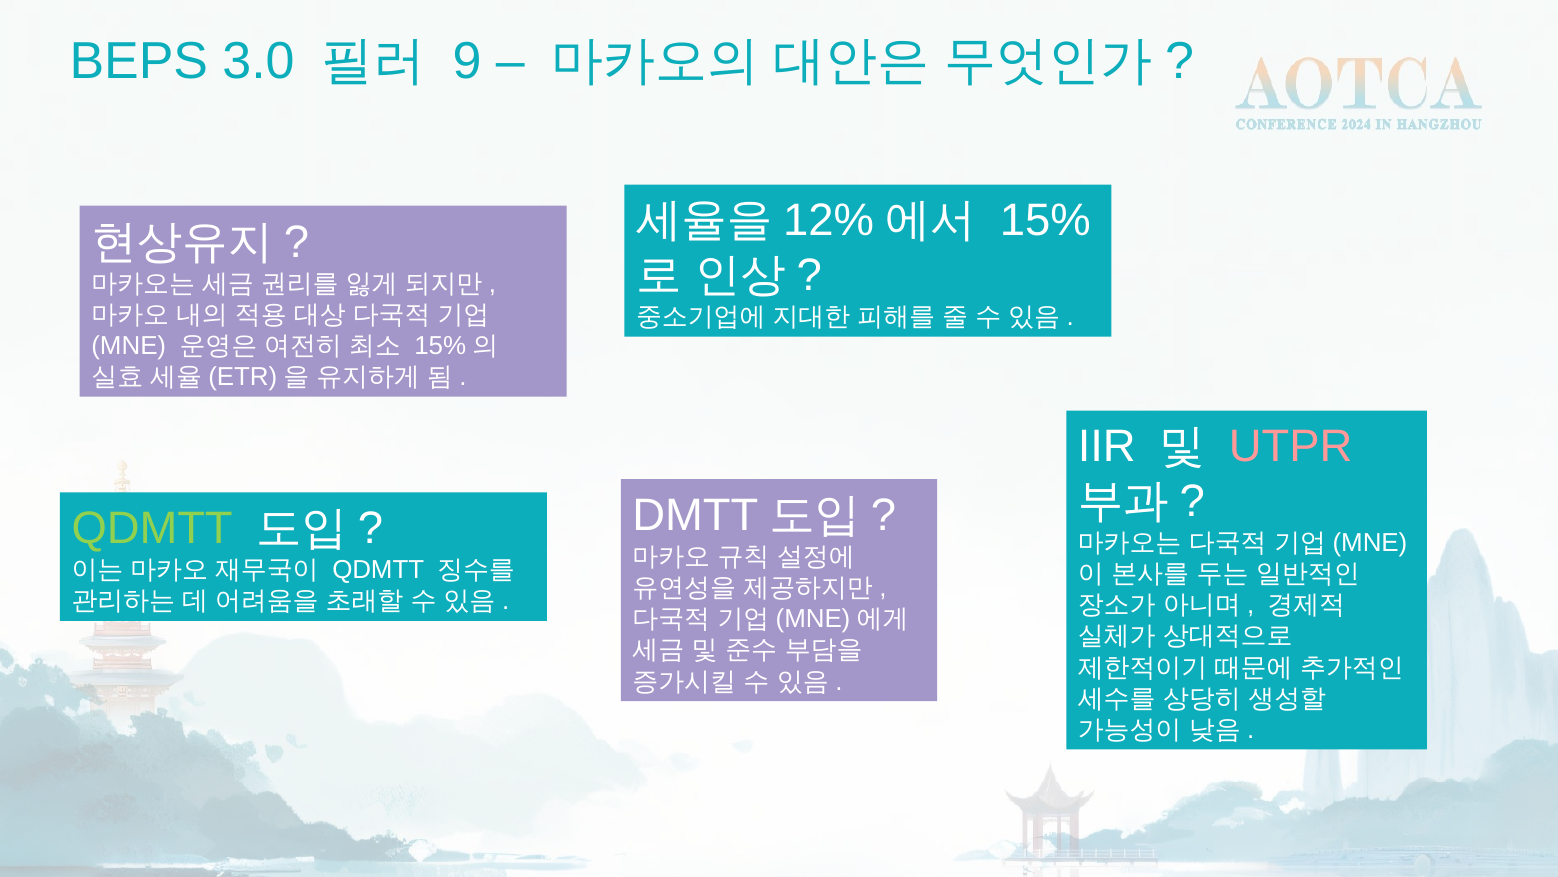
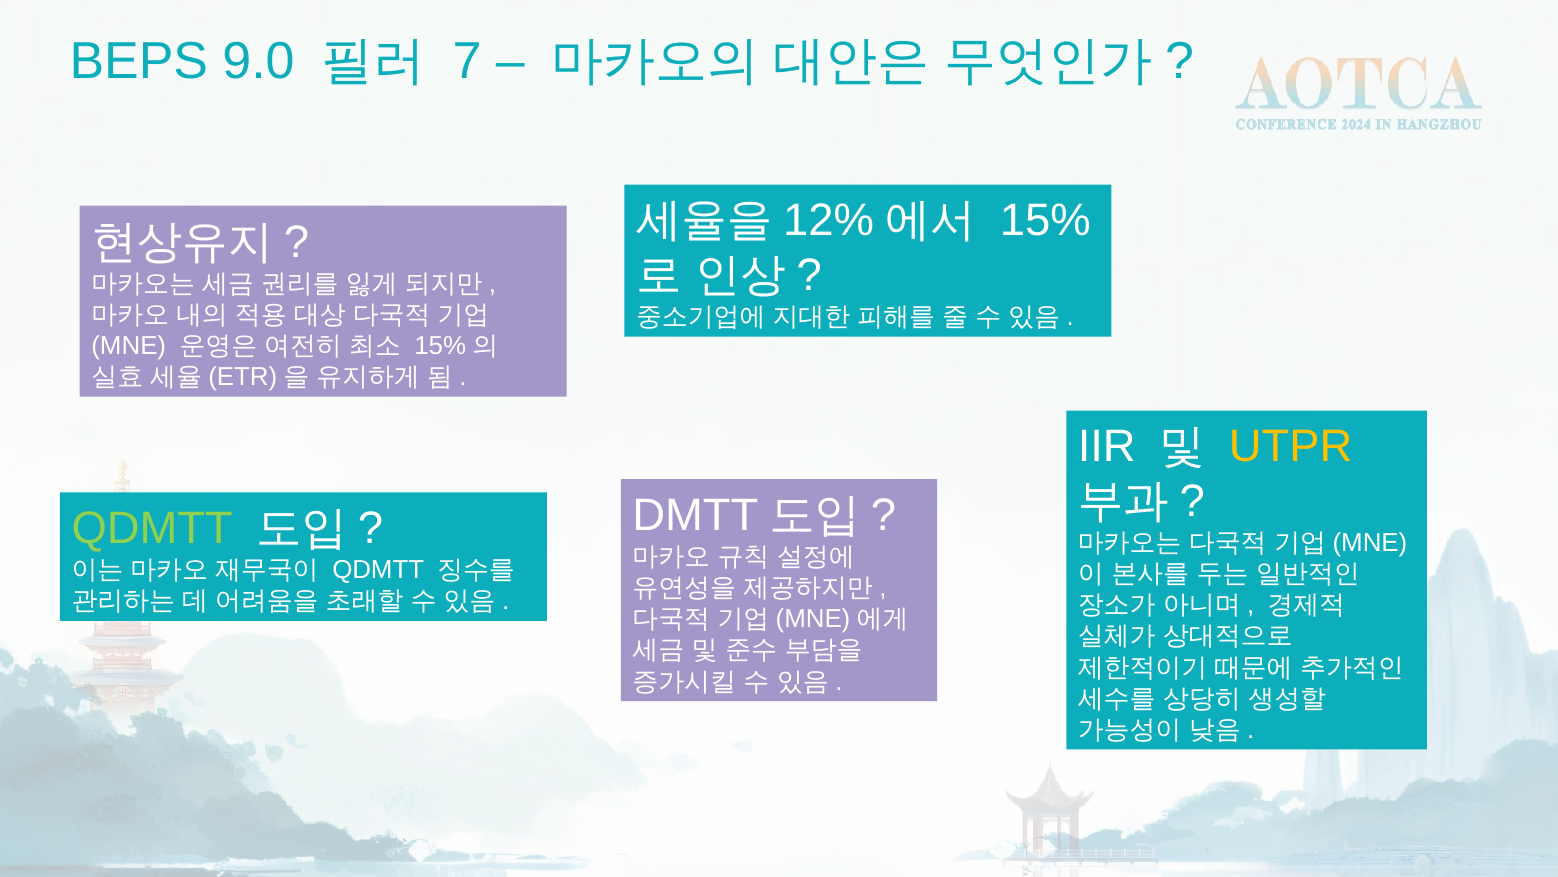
3.0: 3.0 -> 9.0 (259, 62)
9: 9 -> 7 (467, 62)
UTPR colour: pink -> yellow (1291, 446)
